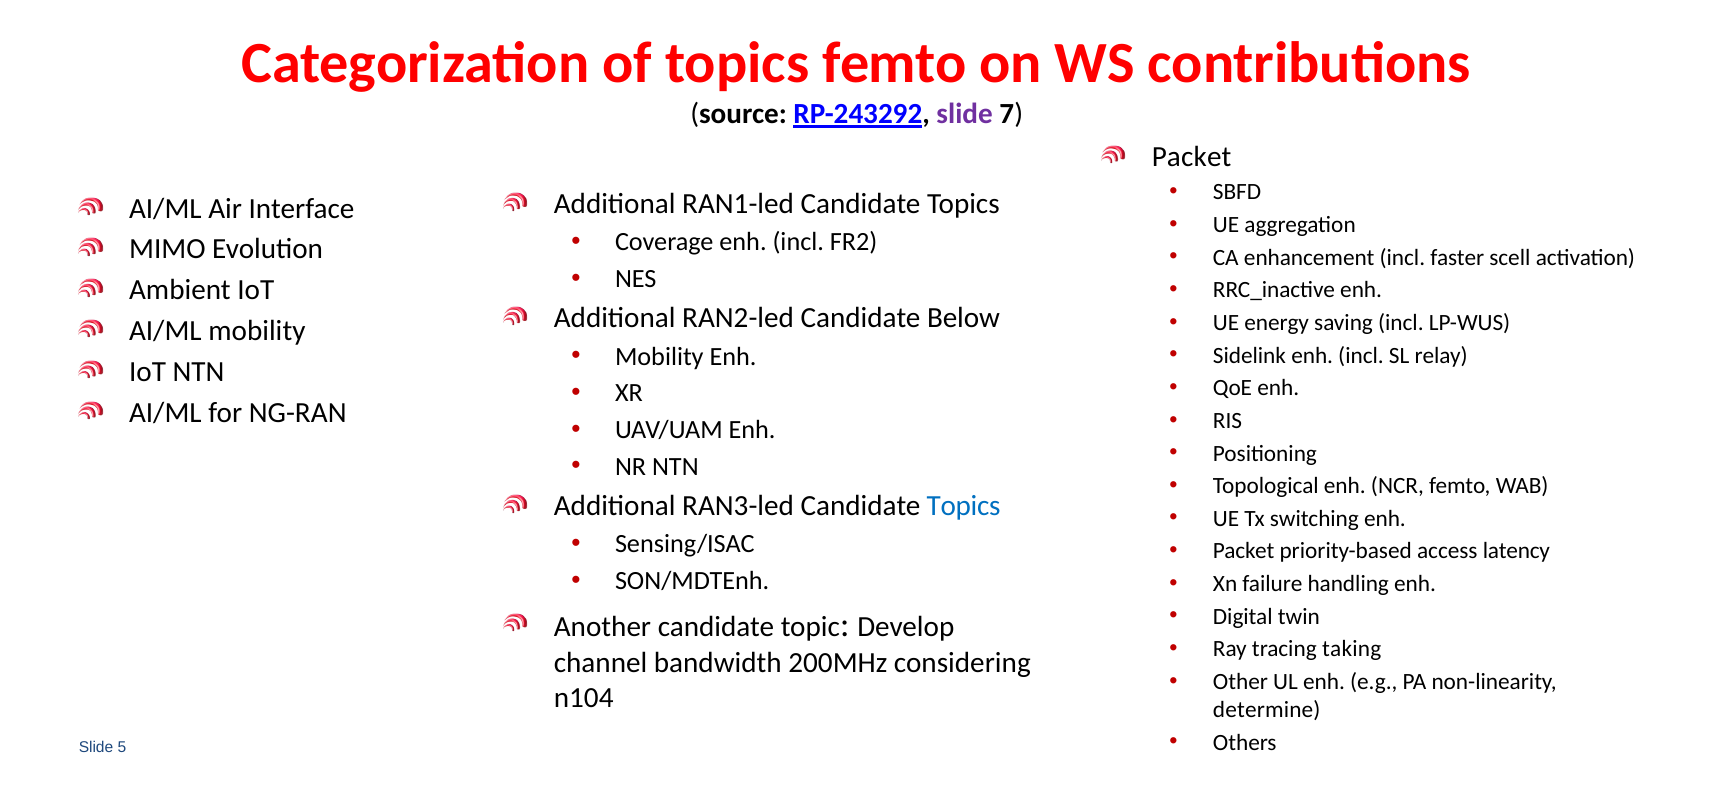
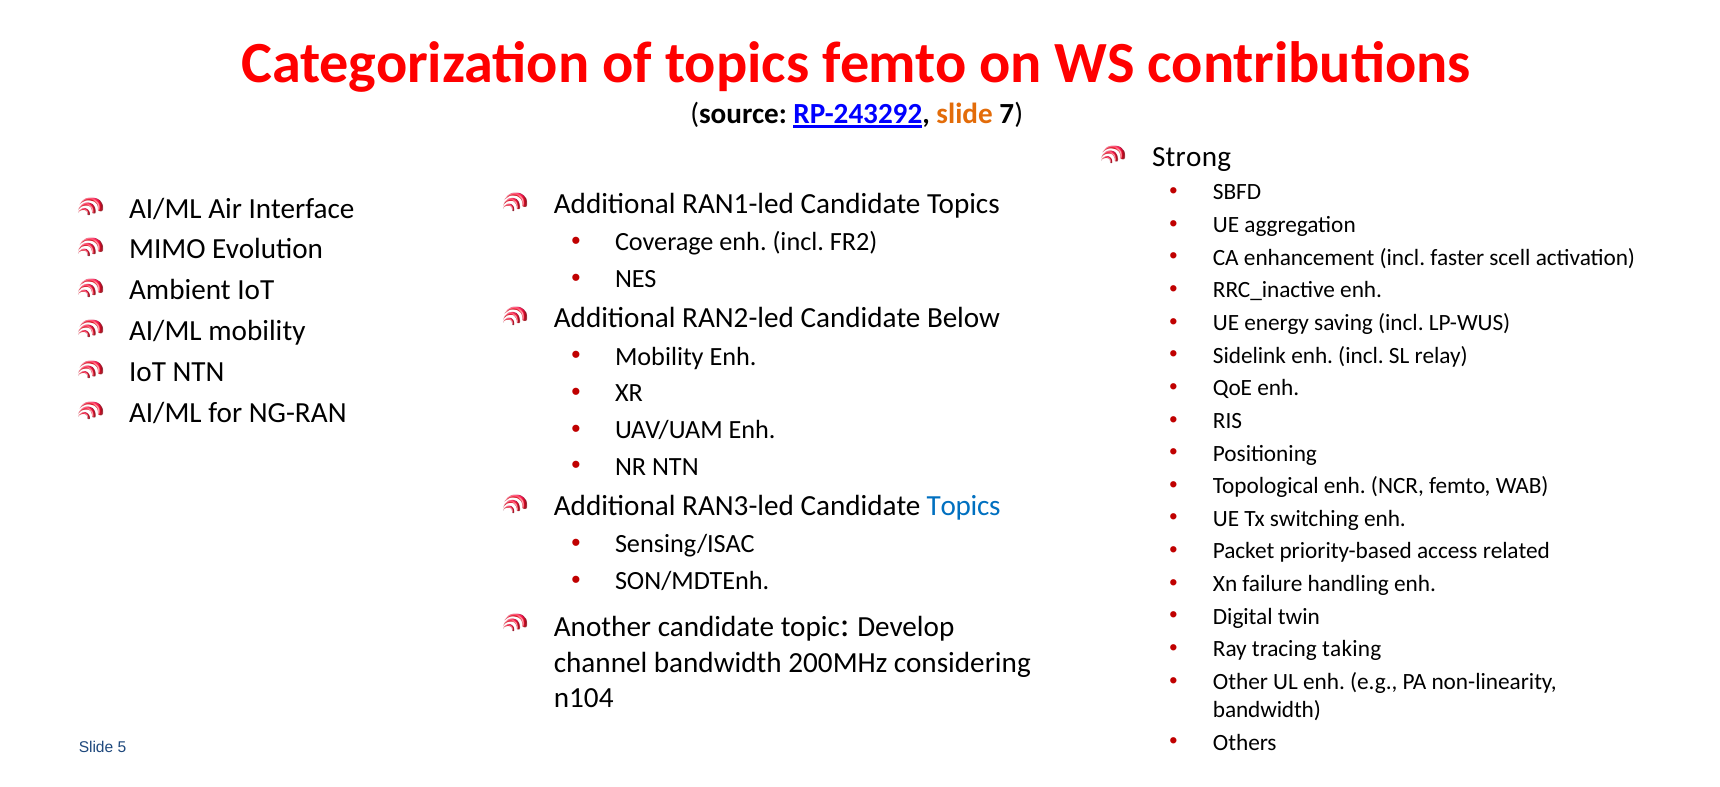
slide colour: purple -> orange (965, 114)
Packet: Packet -> Strong (1192, 156)
latency: latency -> related (1516, 551)
determine: determine -> bandwidth (1267, 709)
